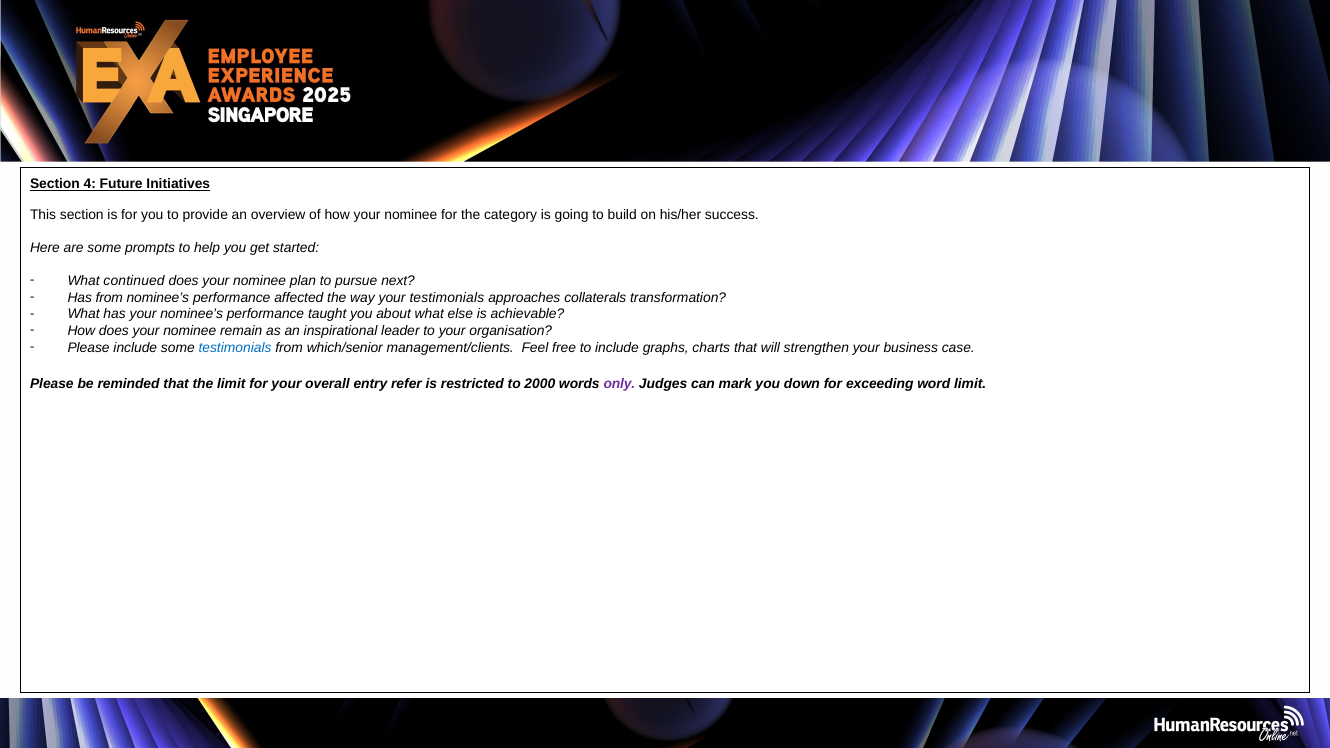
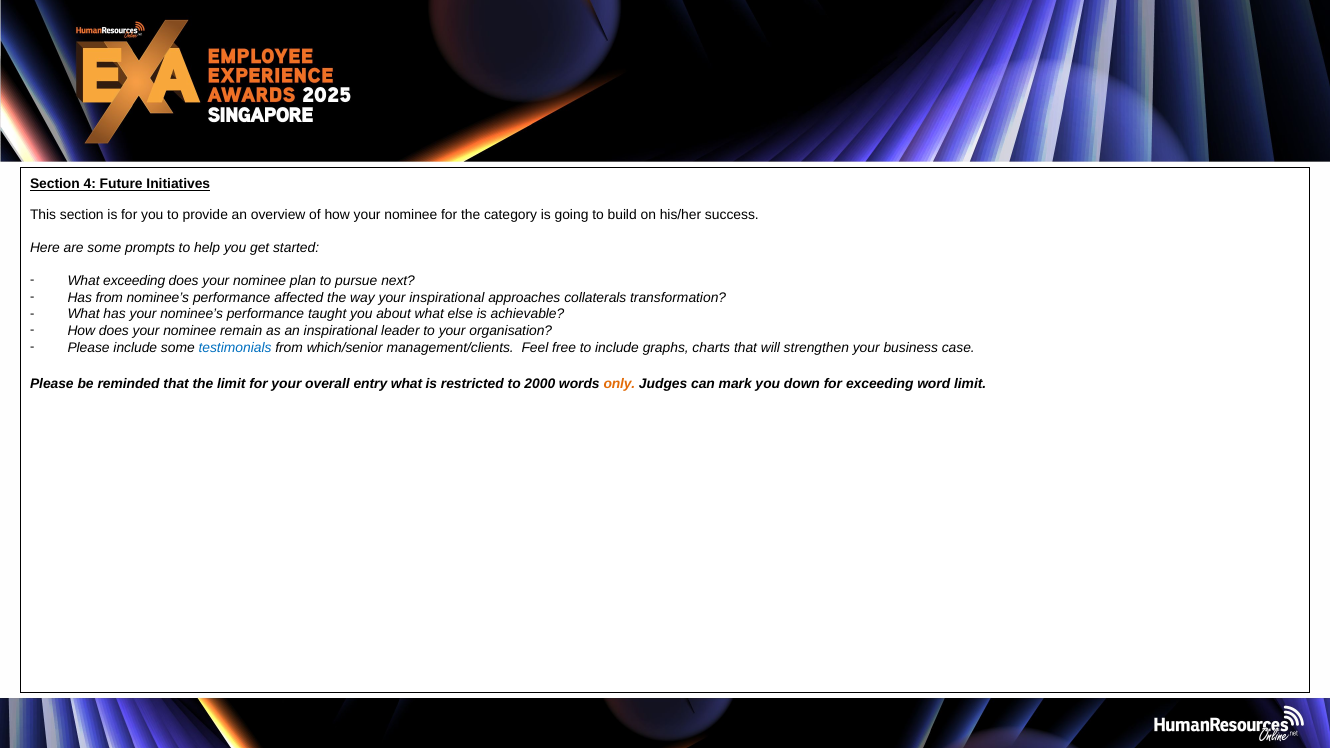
What continued: continued -> exceeding (134, 281)
your testimonials: testimonials -> inspirational (447, 298)
entry refer: refer -> what (407, 384)
only colour: purple -> orange (619, 384)
